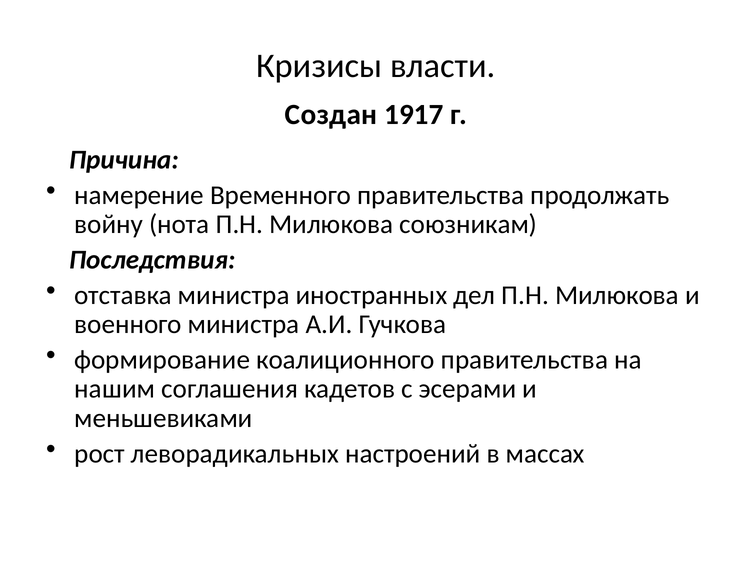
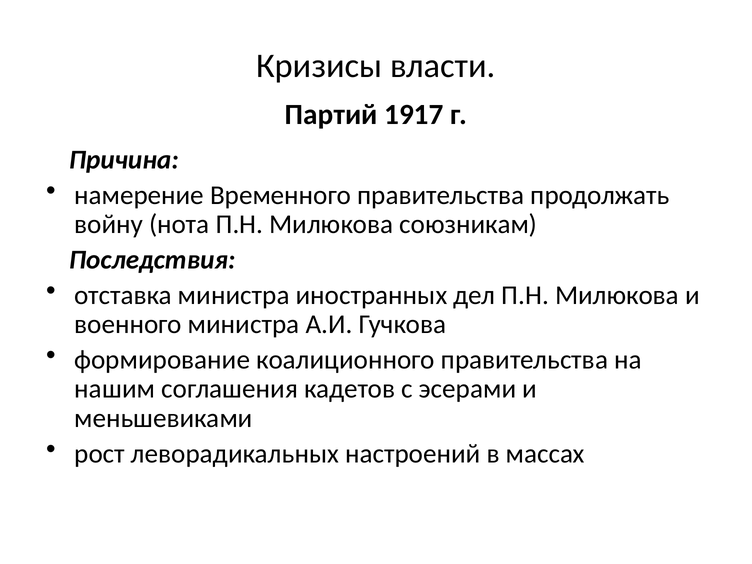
Создан: Создан -> Партий (331, 115)
